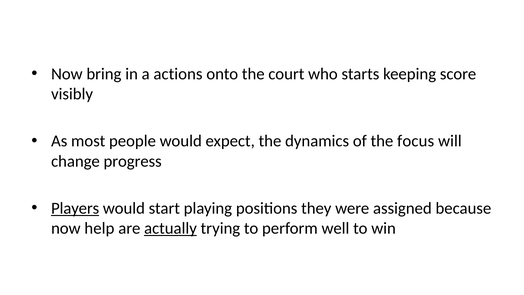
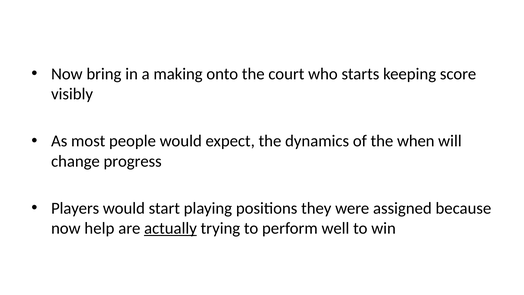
actions: actions -> making (178, 74)
focus: focus -> when (416, 141)
Players underline: present -> none (75, 208)
